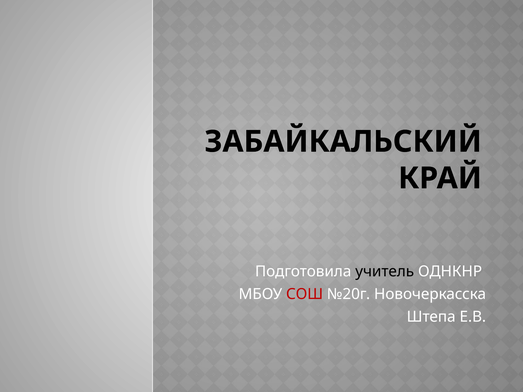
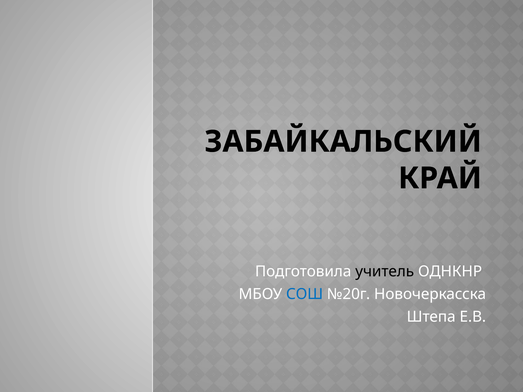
СОШ colour: red -> blue (305, 294)
